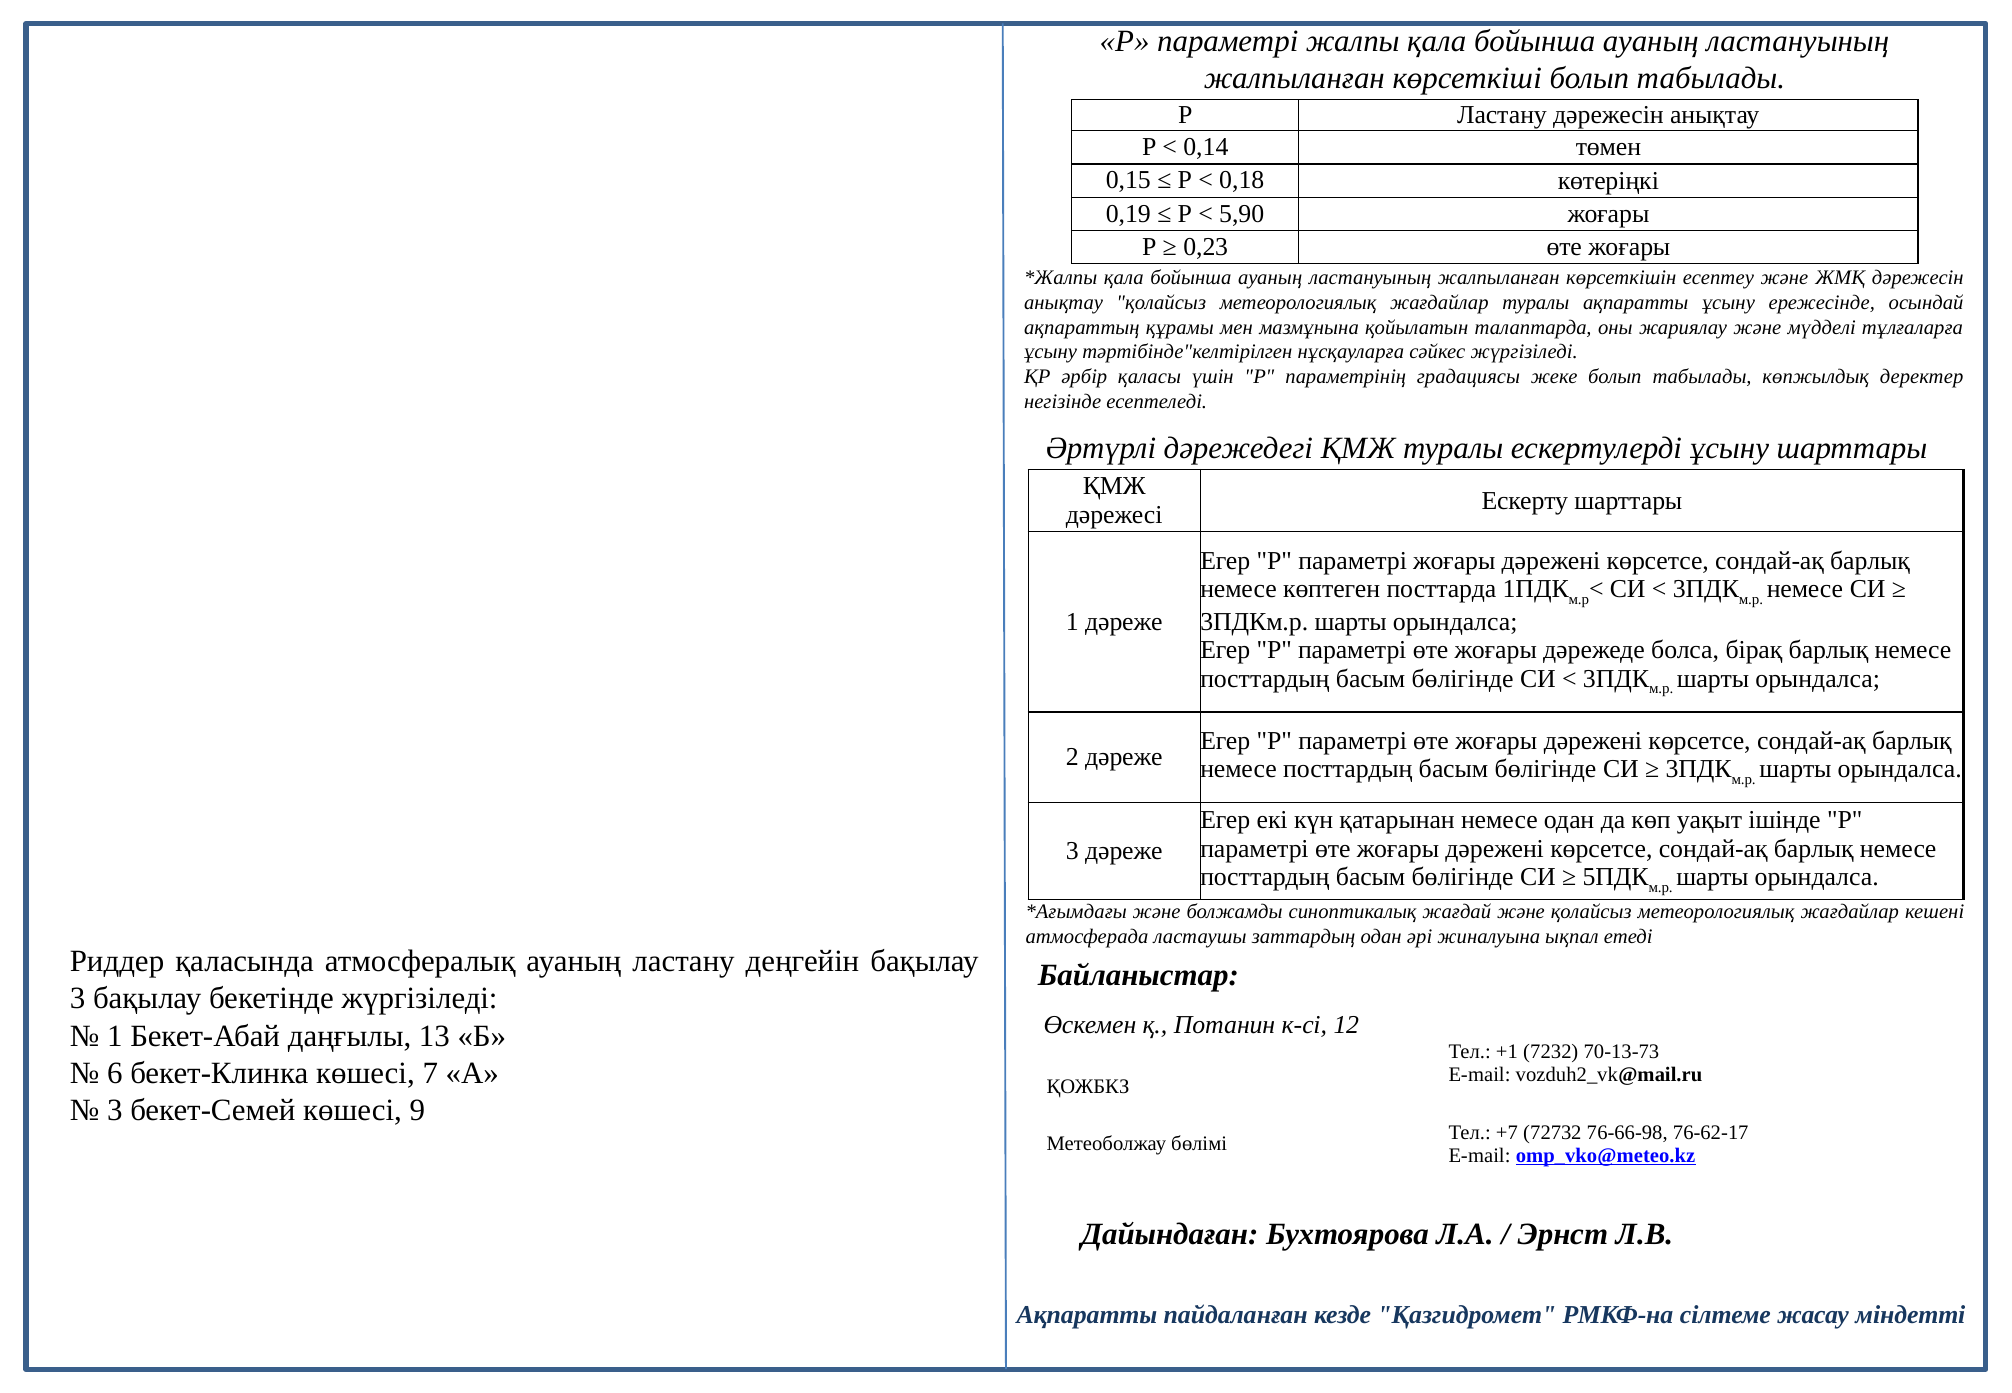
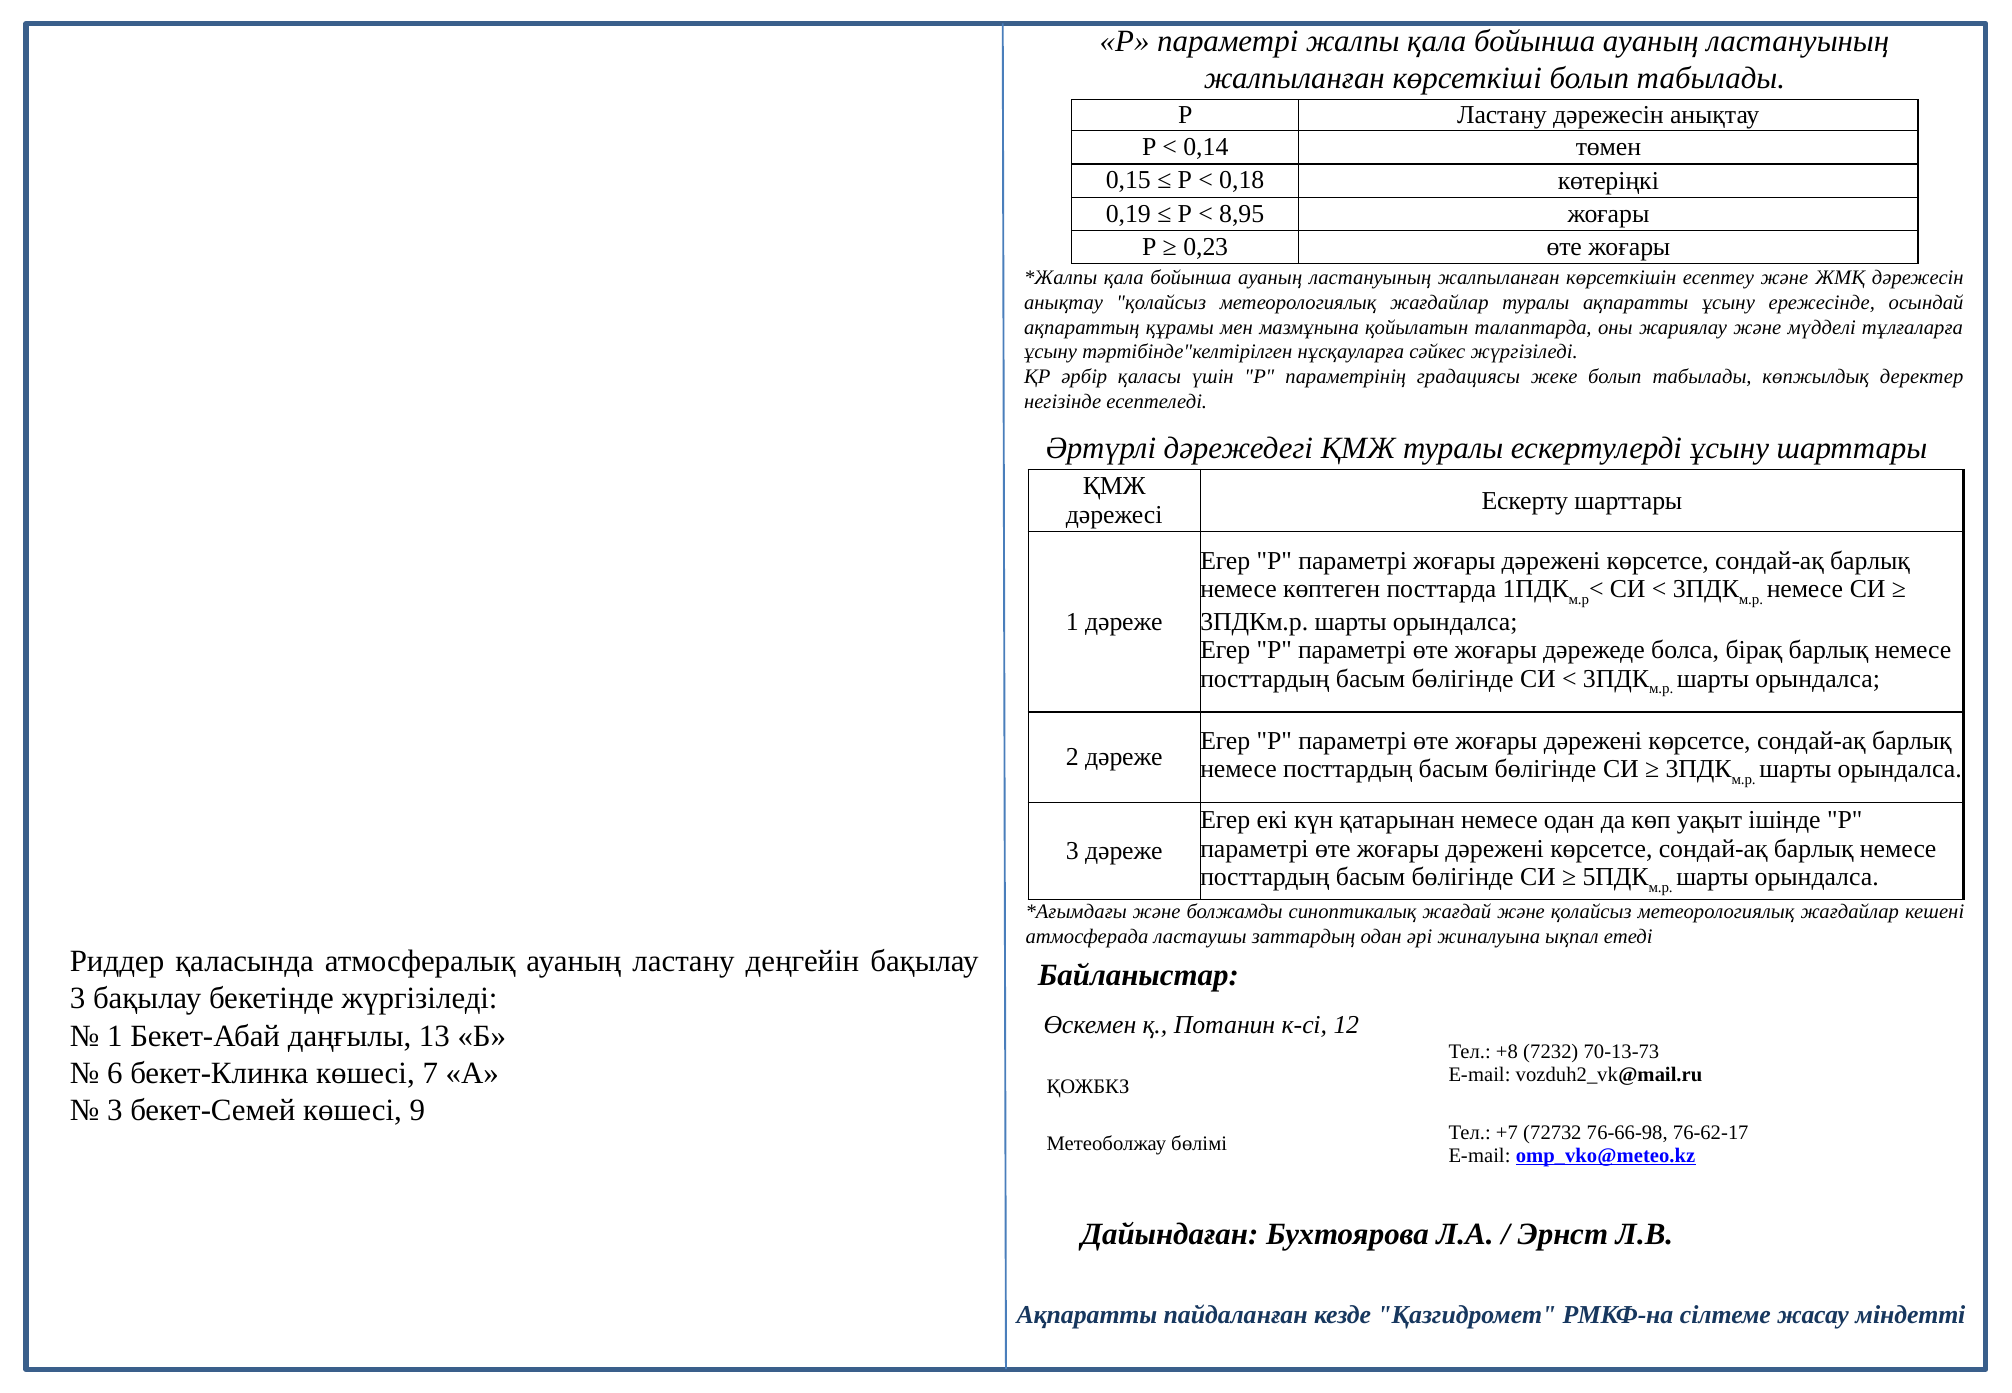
5,90: 5,90 -> 8,95 (1242, 213)
+1: +1 -> +8 (1507, 1052)
